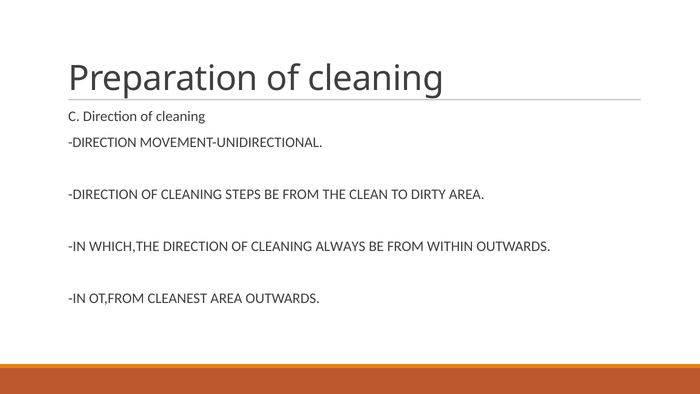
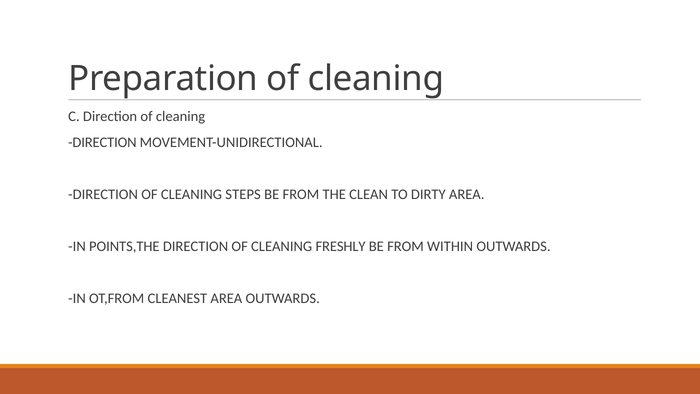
WHICH,THE: WHICH,THE -> POINTS,THE (124, 246)
ALWAYS: ALWAYS -> FRESHLY (341, 246)
